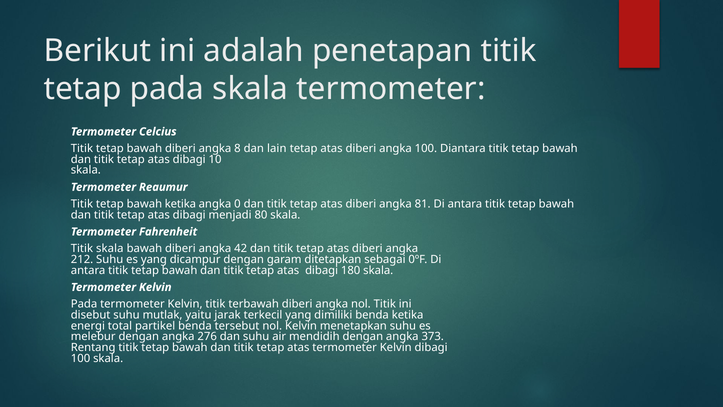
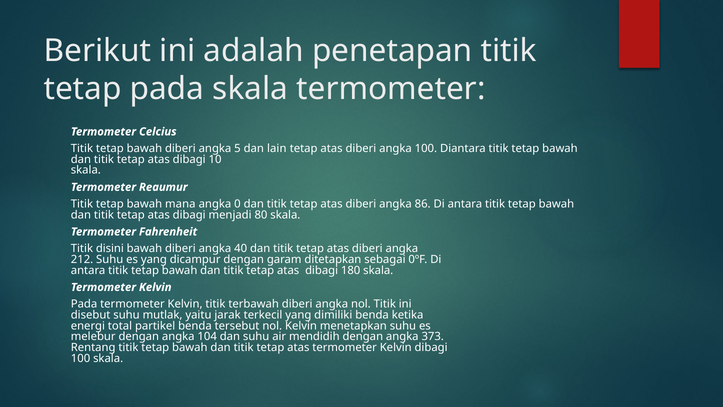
8: 8 -> 5 (237, 148)
bawah ketika: ketika -> mana (180, 204)
81: 81 -> 86 (423, 204)
Titik skala: skala -> disini (110, 248)
42: 42 -> 40 (241, 248)
276: 276 -> 104 (207, 336)
